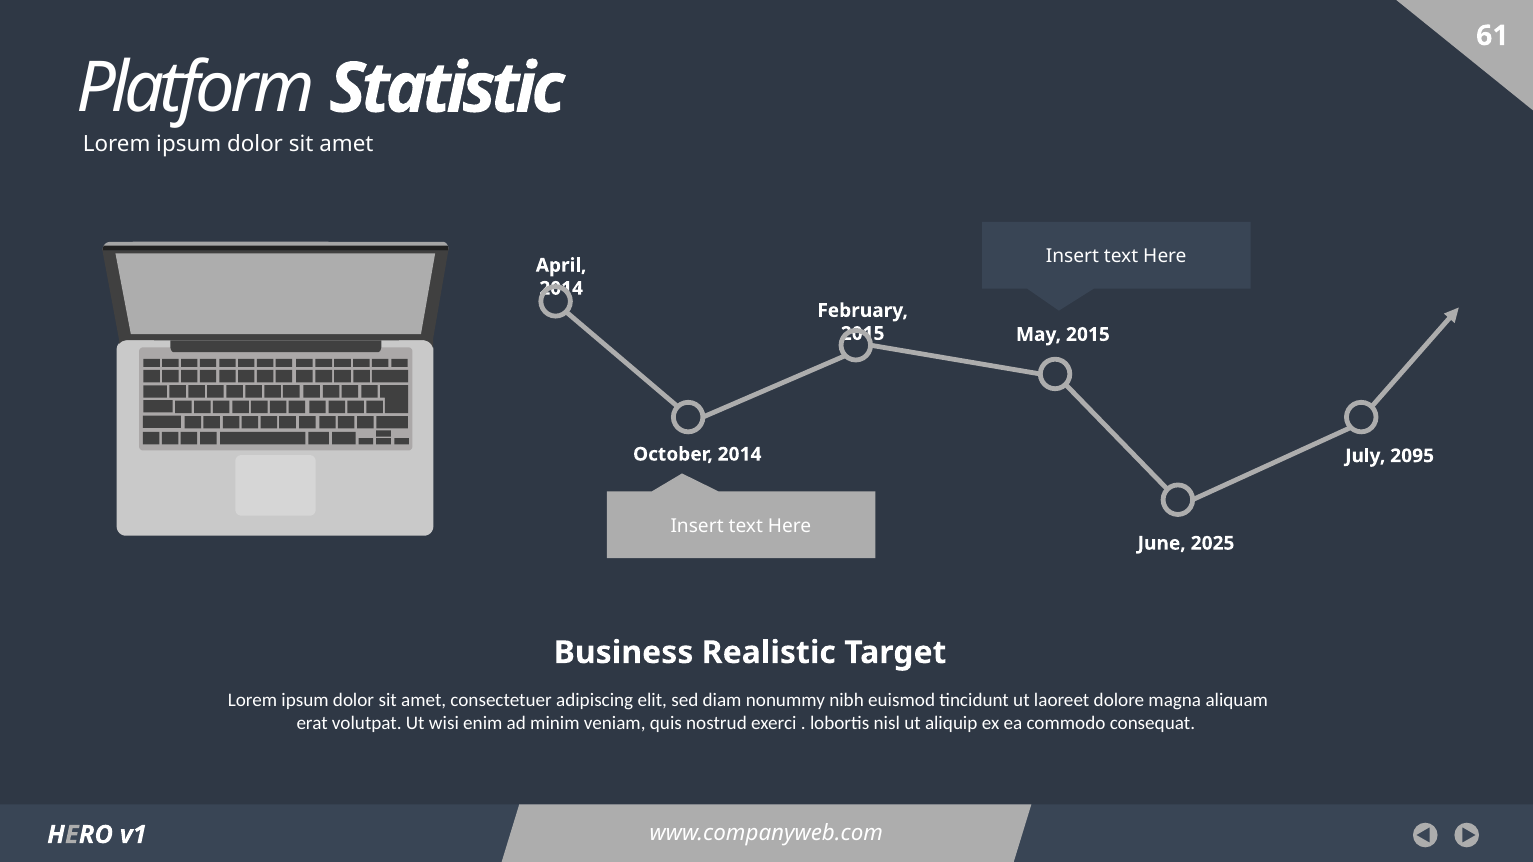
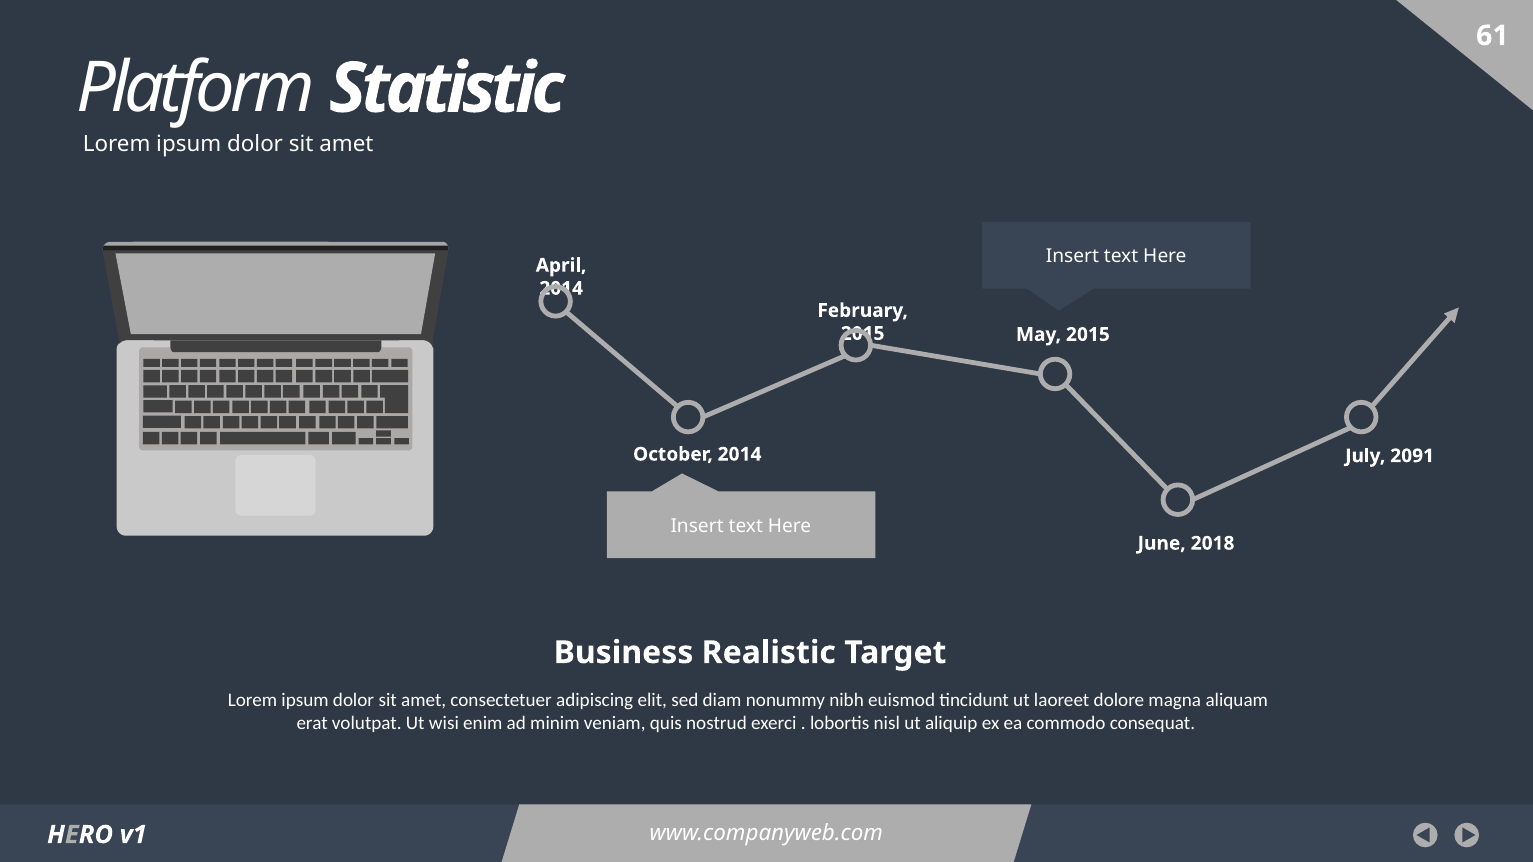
2095: 2095 -> 2091 (1412, 456)
2025: 2025 -> 2018 (1213, 544)
